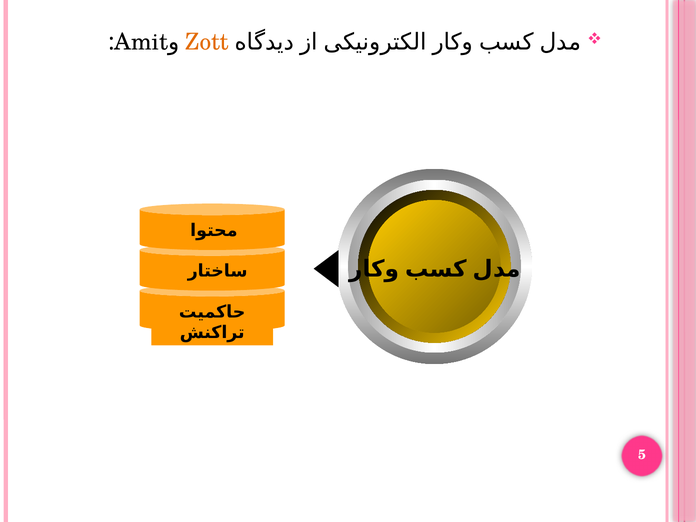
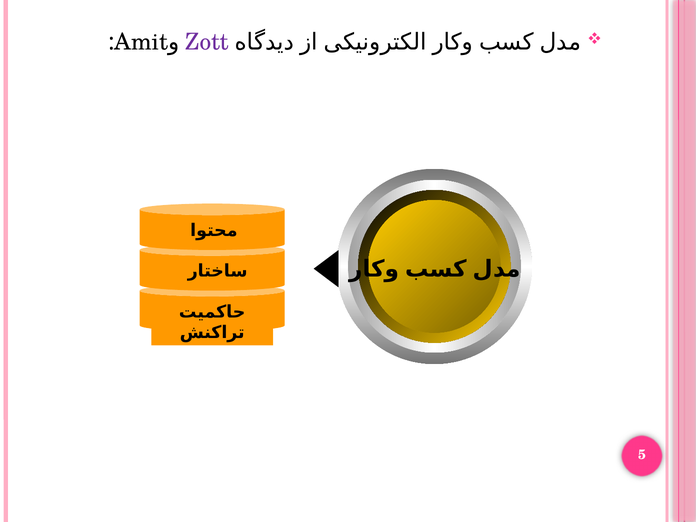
Zott colour: orange -> purple (207, 42)
